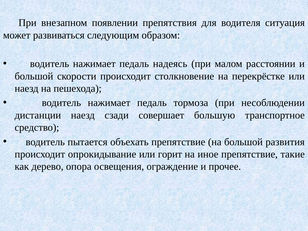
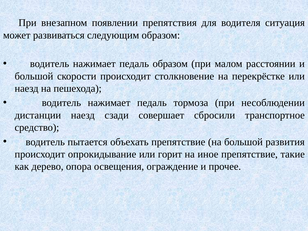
педаль надеясь: надеясь -> образом (170, 64)
большую: большую -> сбросили (215, 115)
